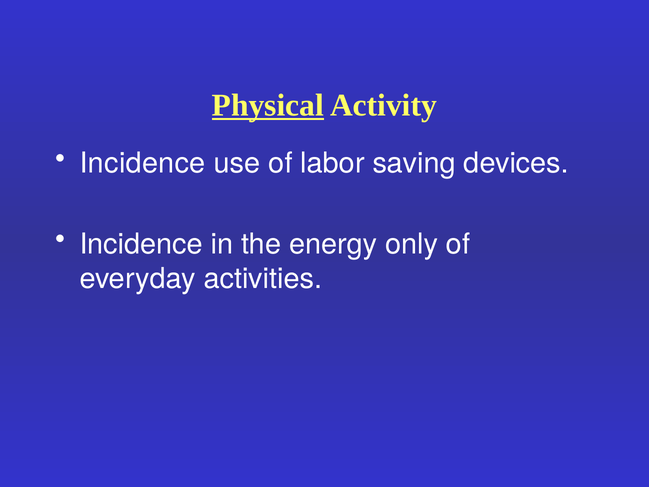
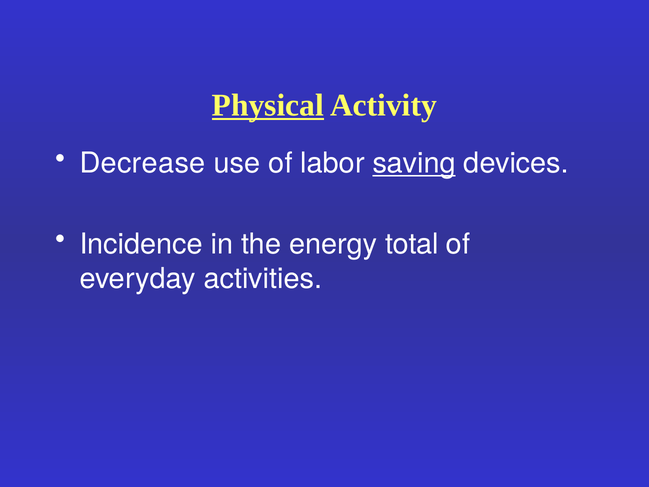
Incidence: Incidence -> Decrease (143, 163)
saving underline: none -> present (414, 163)
only: only -> total (412, 244)
